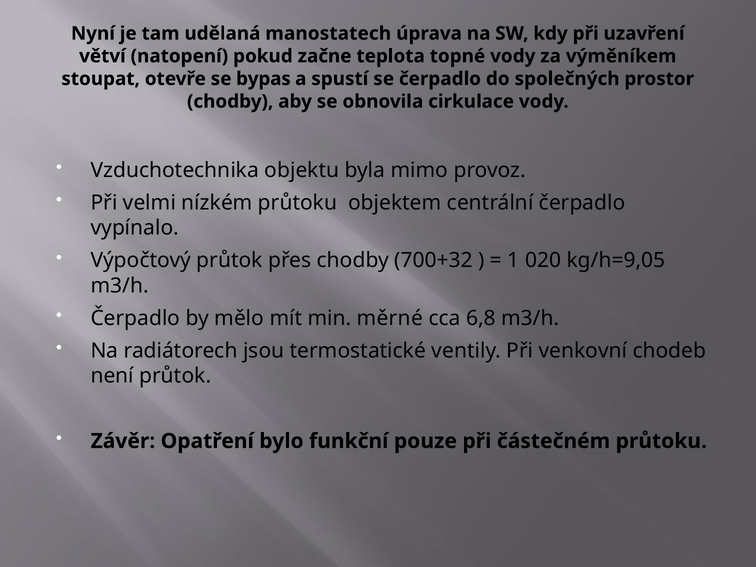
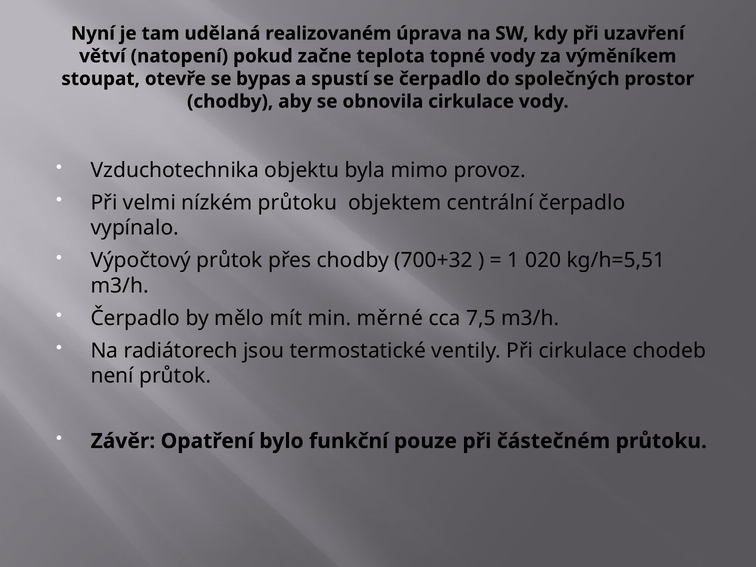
manostatech: manostatech -> realizovaném (328, 33)
kg/h=9,05: kg/h=9,05 -> kg/h=5,51 (616, 260)
6,8: 6,8 -> 7,5 (481, 318)
Při venkovní: venkovní -> cirkulace (583, 351)
